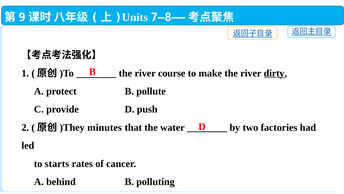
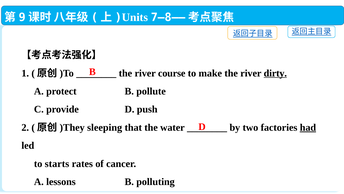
minutes: minutes -> sleeping (105, 127)
had underline: none -> present (308, 127)
behind: behind -> lessons (61, 181)
